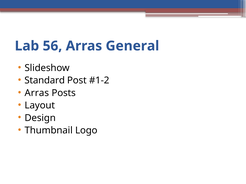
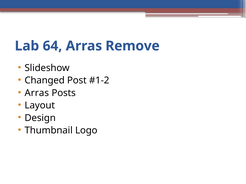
56: 56 -> 64 (52, 46)
General: General -> Remove (133, 46)
Standard: Standard -> Changed (45, 81)
